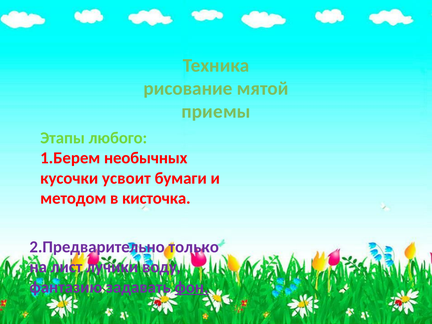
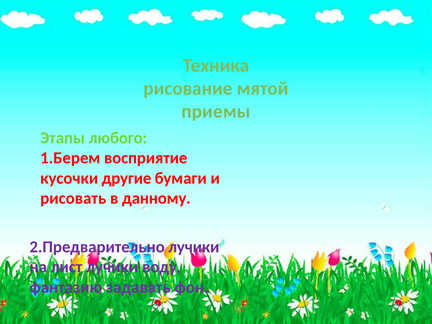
необычных: необычных -> восприятие (146, 158)
усвоит: усвоит -> другие (127, 178)
методом: методом -> рисовать (73, 198)
кисточка: кисточка -> данному (156, 198)
2.Предварительно только: только -> лучики (194, 247)
фон underline: present -> none (192, 287)
